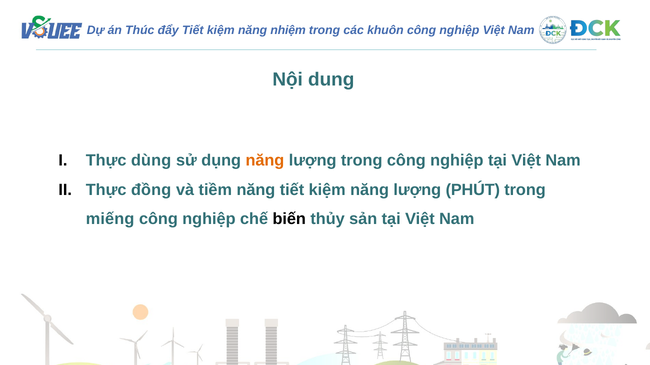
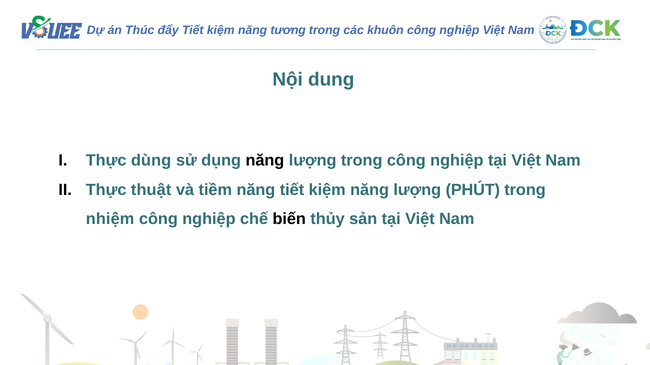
nhiệm: nhiệm -> tương (288, 30)
năng colour: orange -> black (265, 161)
đồng: đồng -> thuật (151, 190)
miếng: miếng -> nhiệm (110, 219)
